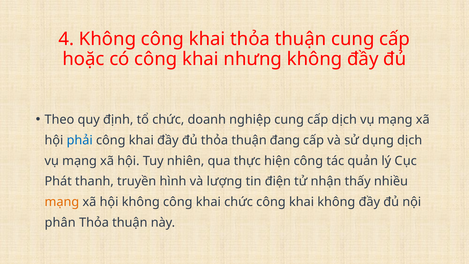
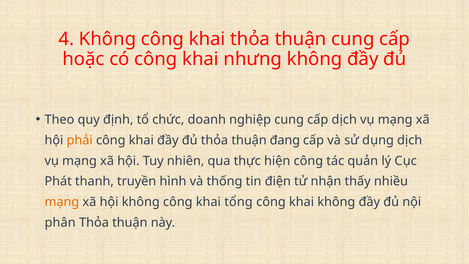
phải colour: blue -> orange (80, 140)
lượng: lượng -> thống (224, 181)
khai chức: chức -> tổng (238, 202)
